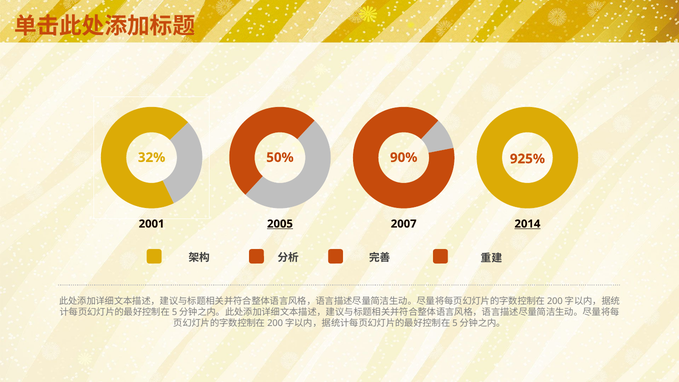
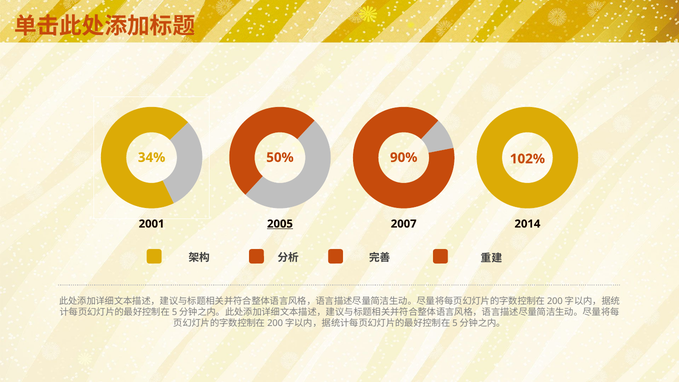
32%: 32% -> 34% (152, 157)
925%: 925% -> 102% (527, 159)
2014 underline: present -> none (527, 224)
